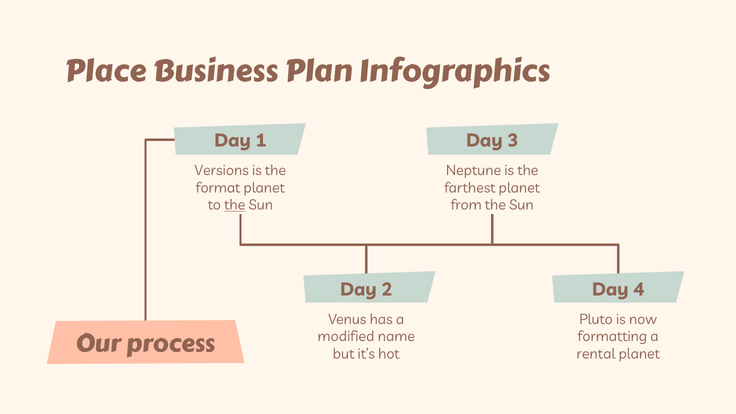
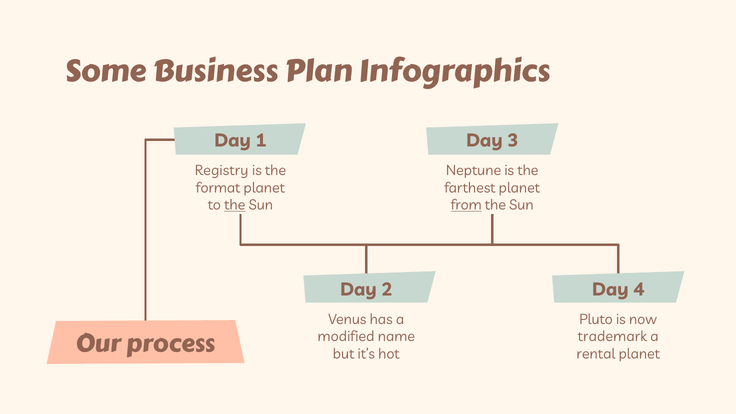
Place: Place -> Some (106, 71)
Versions: Versions -> Registry (222, 171)
from underline: none -> present (466, 205)
formatting: formatting -> trademark (612, 337)
